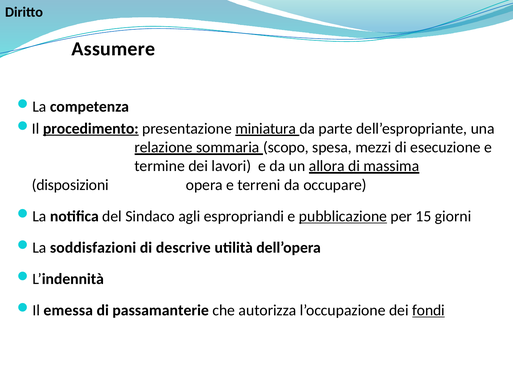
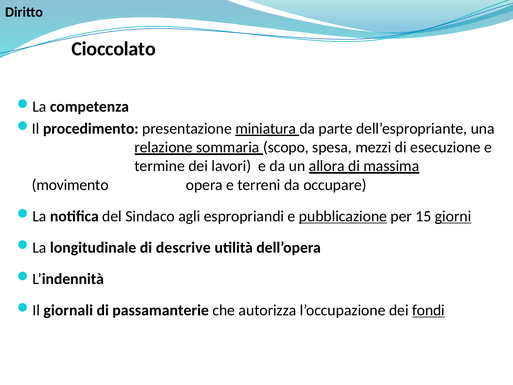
Assumere: Assumere -> Cioccolato (114, 49)
procedimento underline: present -> none (91, 128)
disposizioni: disposizioni -> movimento (70, 185)
giorni underline: none -> present (453, 216)
soddisfazioni: soddisfazioni -> longitudinale (93, 247)
emessa: emessa -> giornali (68, 310)
